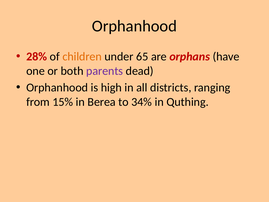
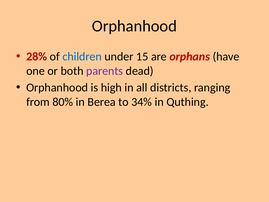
children colour: orange -> blue (82, 56)
65: 65 -> 15 (142, 56)
15%: 15% -> 80% (63, 102)
